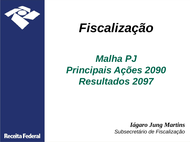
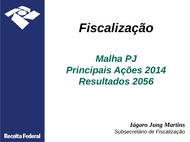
2090: 2090 -> 2014 (156, 70)
2097: 2097 -> 2056 (143, 82)
